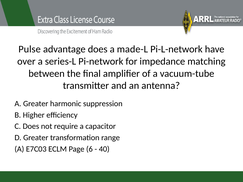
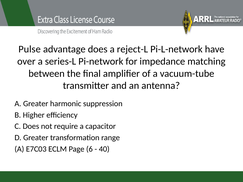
made-L: made-L -> reject-L (132, 49)
